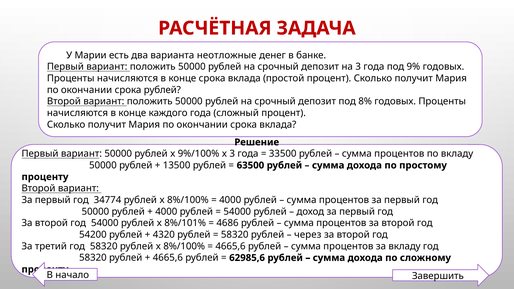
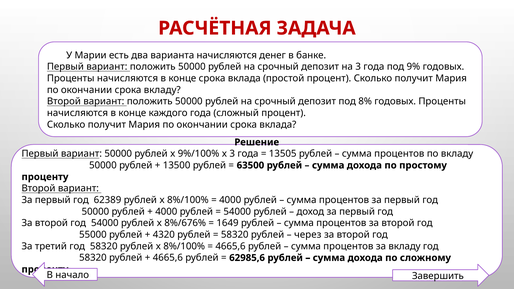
варианта неотложные: неотложные -> начисляются (227, 55)
срока рублей: рублей -> вкладу (162, 90)
33500: 33500 -> 13505 (283, 154)
34774: 34774 -> 62389 (108, 200)
8%/101%: 8%/101% -> 8%/676% (185, 223)
4686: 4686 -> 1649 (228, 223)
54200: 54200 -> 55000 (93, 235)
